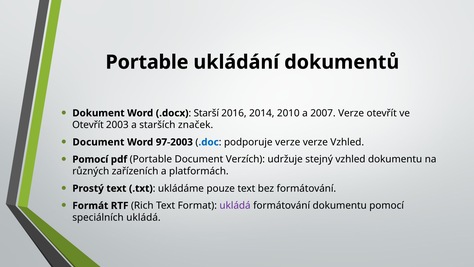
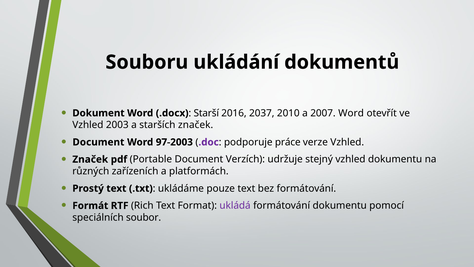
Portable: Portable -> Souboru (147, 62)
2014: 2014 -> 2037 (262, 113)
2007 Verze: Verze -> Word (351, 113)
Otevřít: Otevřít -> Vzhled (88, 125)
.doc colour: blue -> purple (209, 142)
podporuje verze: verze -> práce (288, 142)
Pomocí: Pomocí -> Značek (90, 159)
speciálních ukládá: ukládá -> soubor (144, 217)
